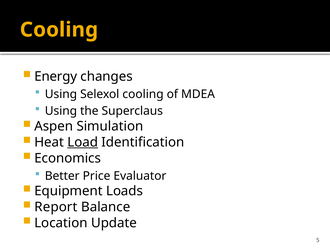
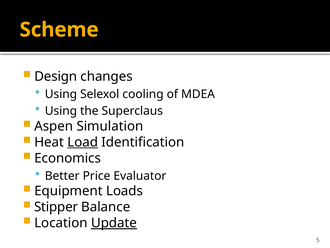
Cooling: Cooling -> Scheme (59, 30)
Energy: Energy -> Design (56, 76)
Report: Report -> Stipper (56, 207)
Update underline: none -> present (114, 223)
